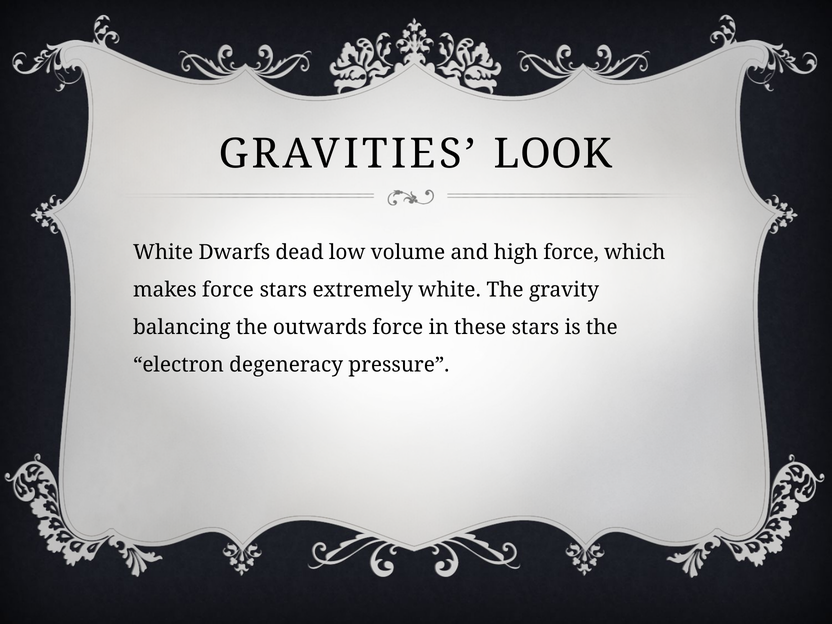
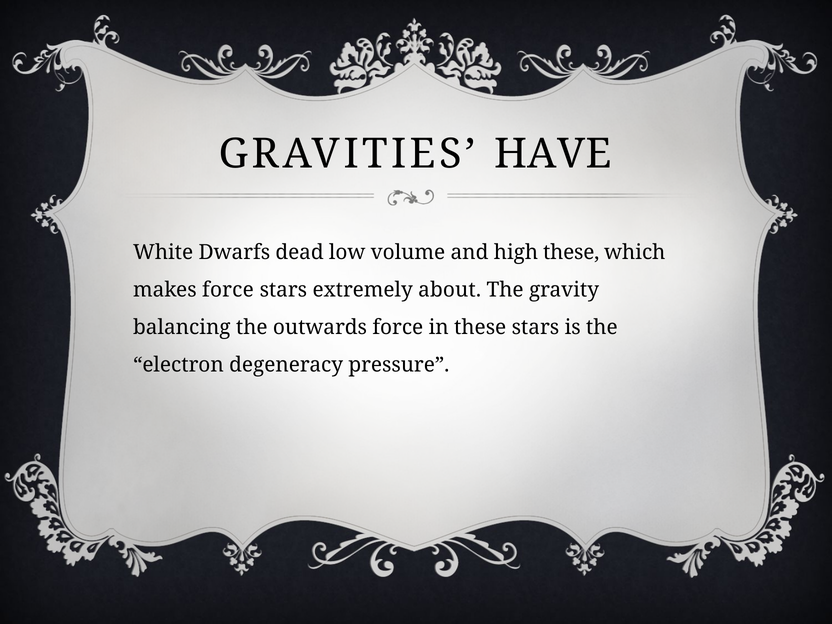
LOOK: LOOK -> HAVE (553, 154)
high force: force -> these (571, 252)
extremely white: white -> about (450, 290)
